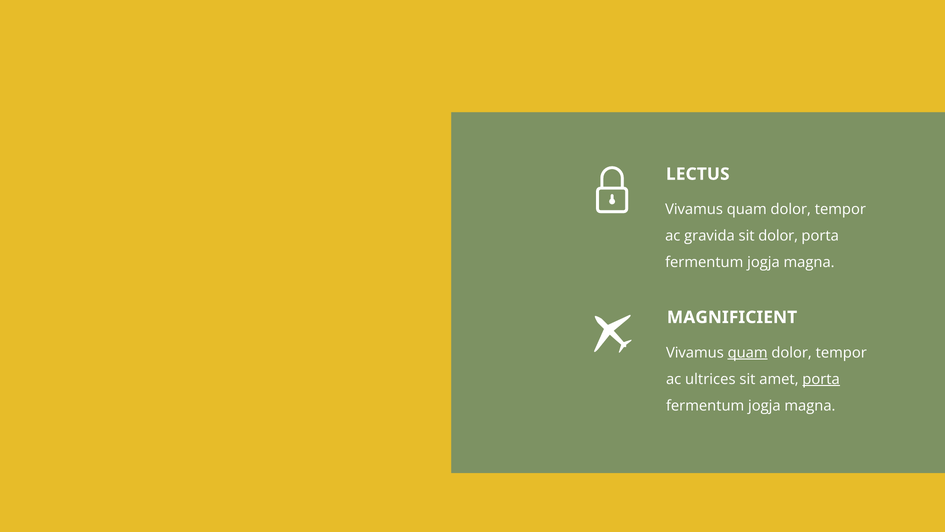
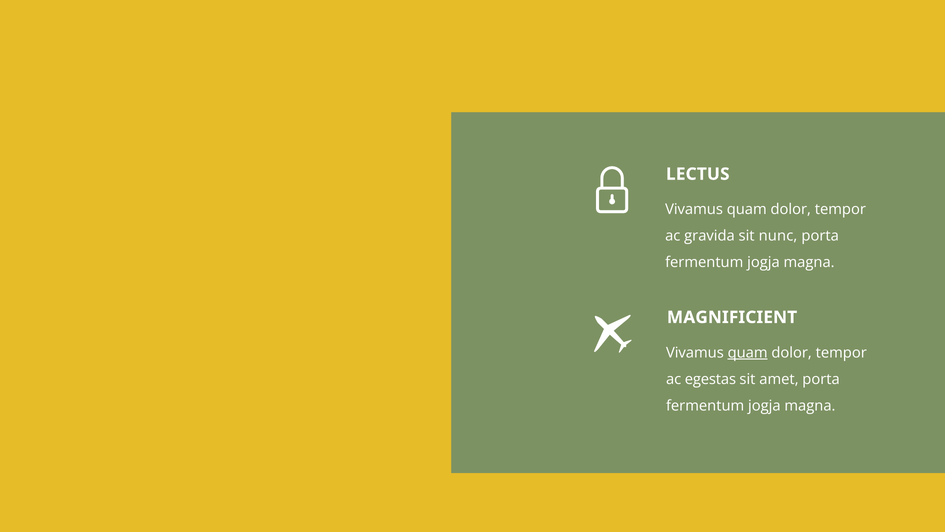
sit dolor: dolor -> nunc (778, 236)
ultrices: ultrices -> egestas (710, 379)
porta underline: present -> none (821, 379)
